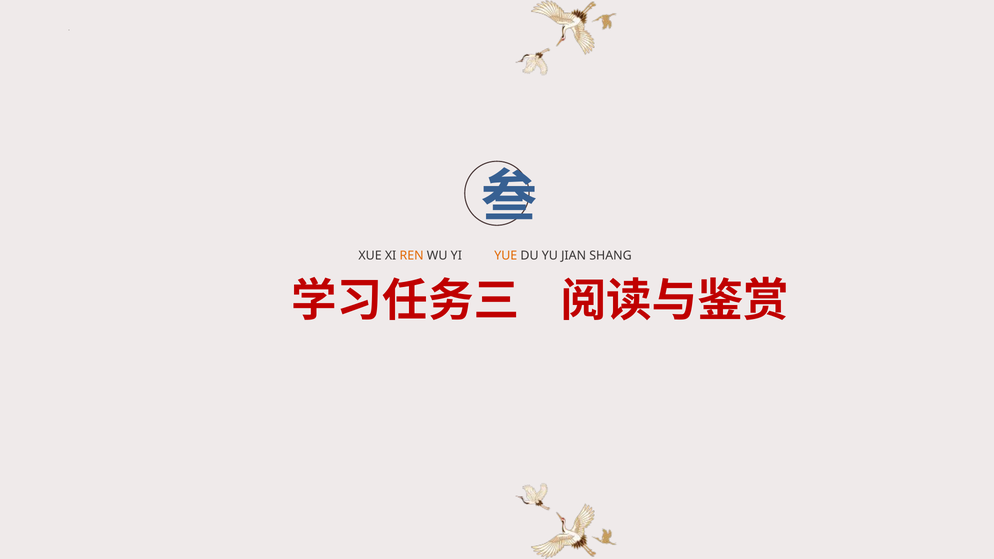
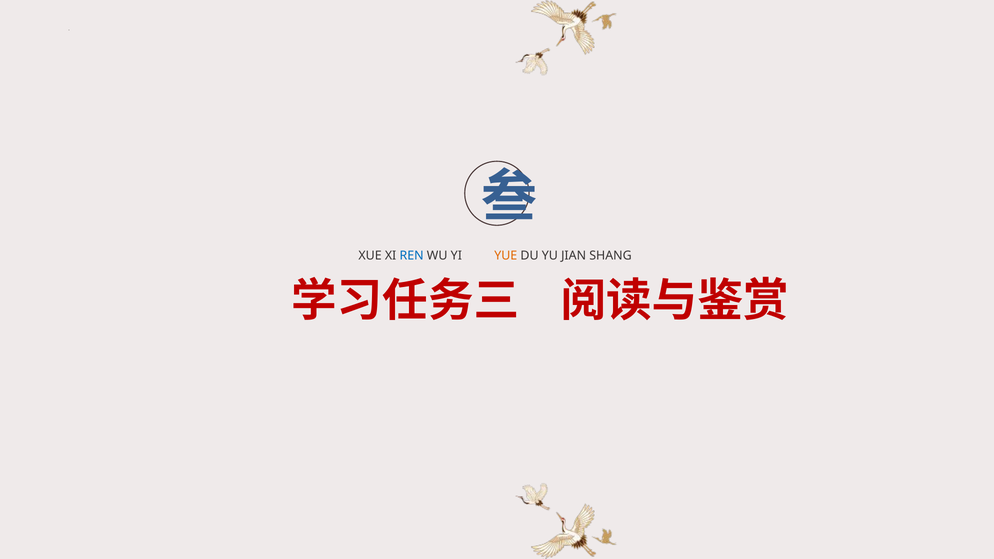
REN colour: orange -> blue (412, 256)
